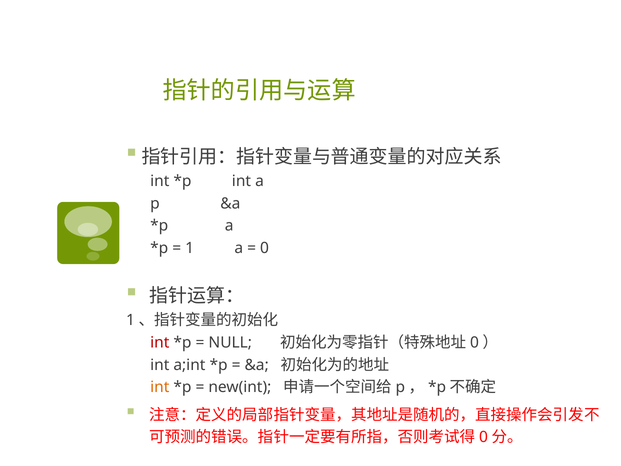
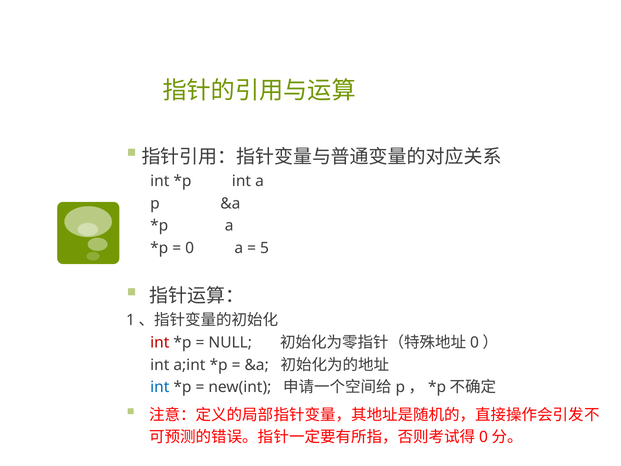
1: 1 -> 0 (190, 248)
0: 0 -> 5 (265, 248)
int colour: orange -> blue (160, 387)
